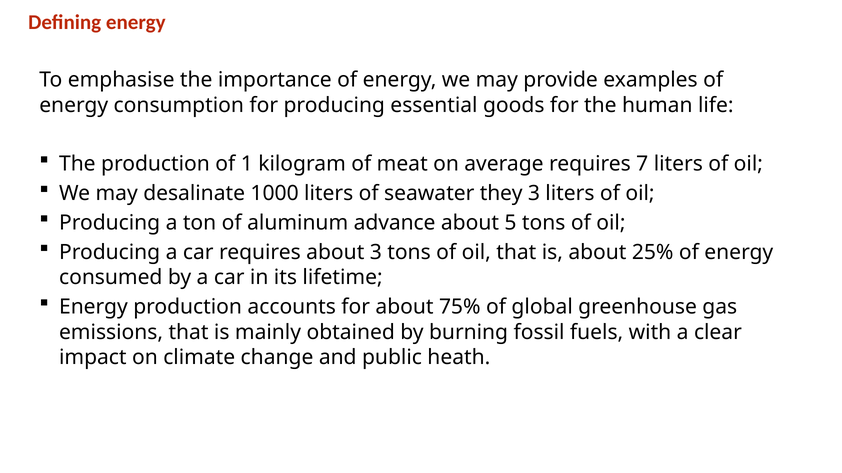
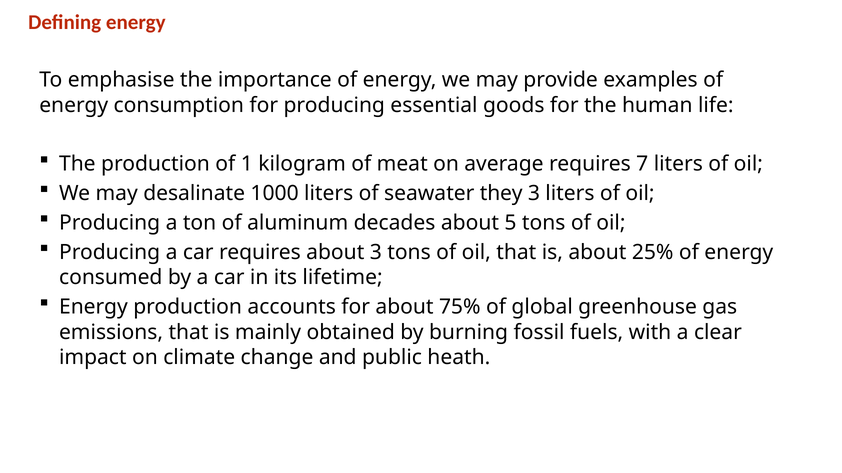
advance: advance -> decades (395, 223)
